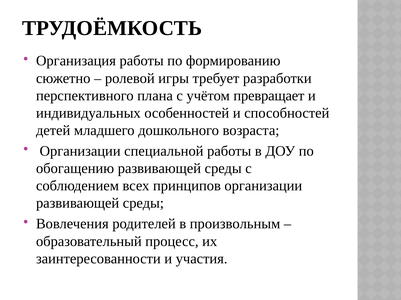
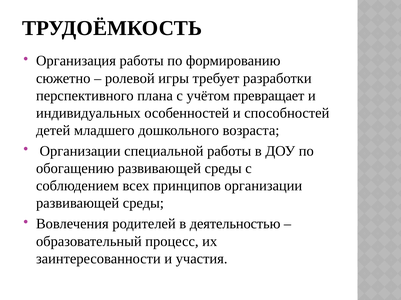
произвольным: произвольным -> деятельностью (235, 224)
